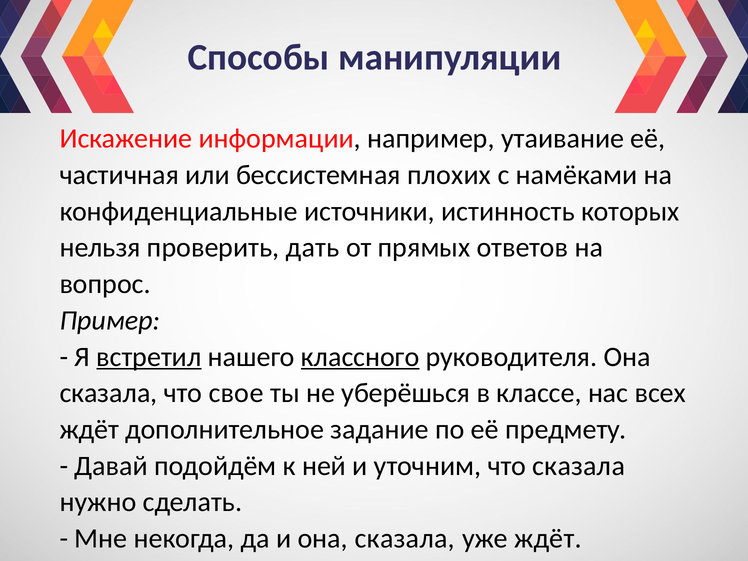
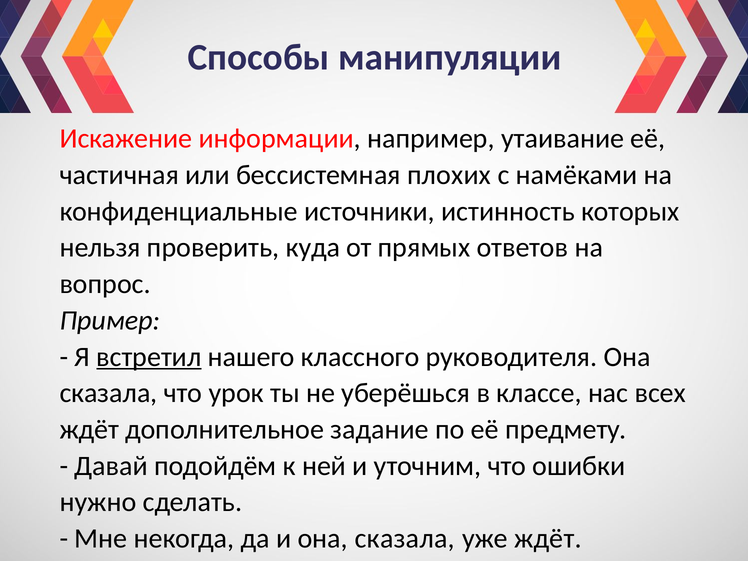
дать: дать -> куда (313, 248)
классного underline: present -> none (360, 357)
свое: свое -> урок (236, 393)
что сказала: сказала -> ошибки (579, 466)
